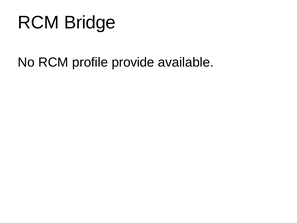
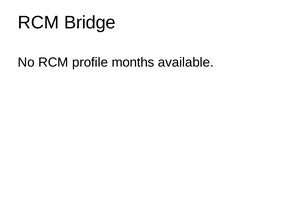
provide: provide -> months (133, 62)
